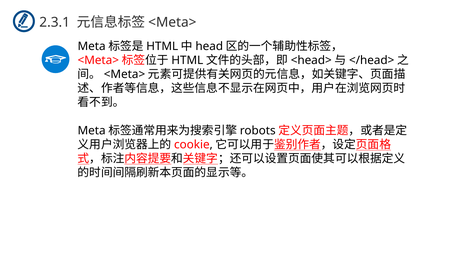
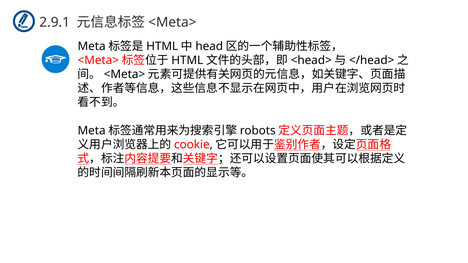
2.3.1: 2.3.1 -> 2.9.1 (55, 22)
